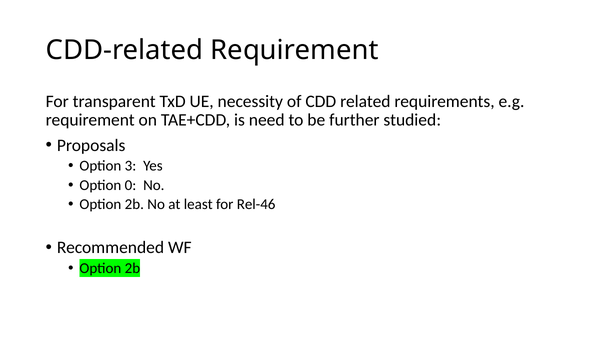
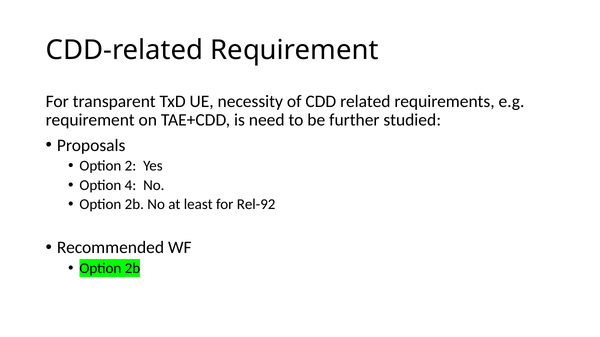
3: 3 -> 2 (131, 166)
0: 0 -> 4 (131, 185)
Rel-46: Rel-46 -> Rel-92 (256, 205)
